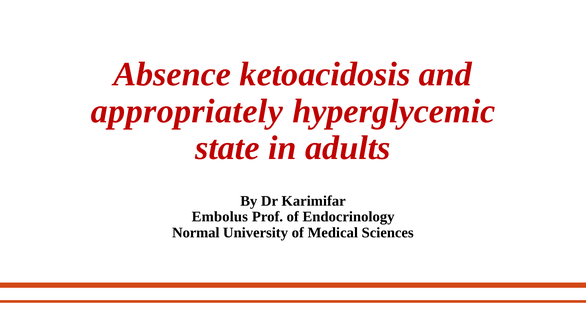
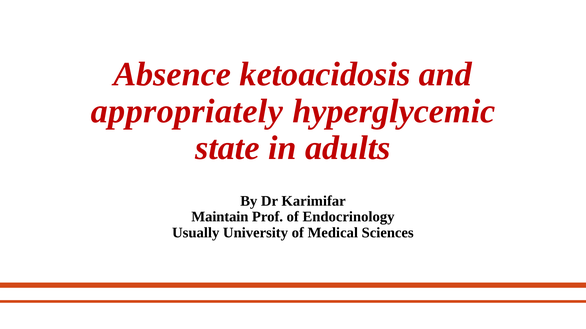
Embolus: Embolus -> Maintain (220, 217)
Normal: Normal -> Usually (196, 233)
